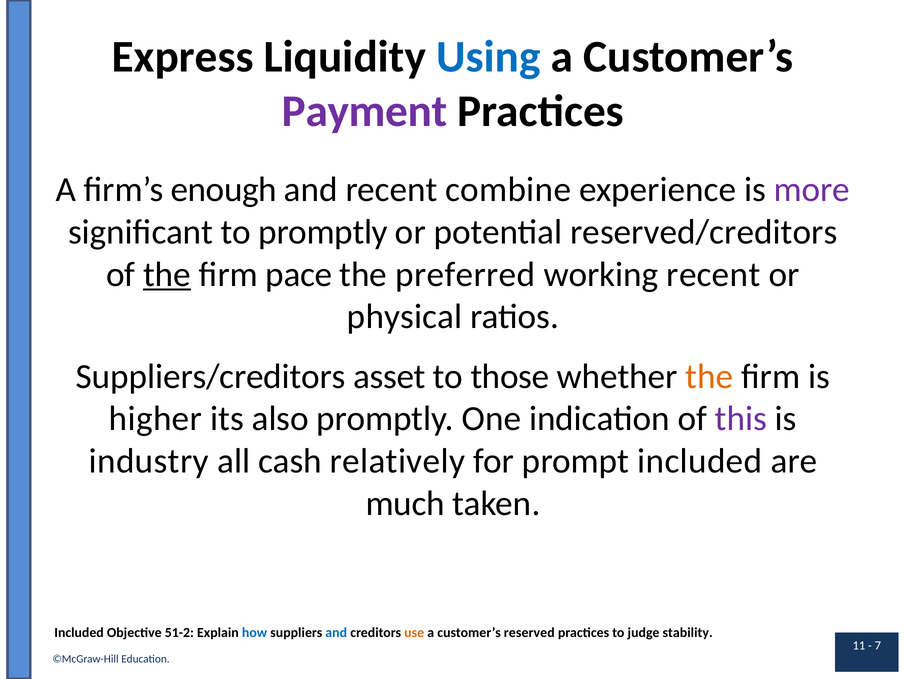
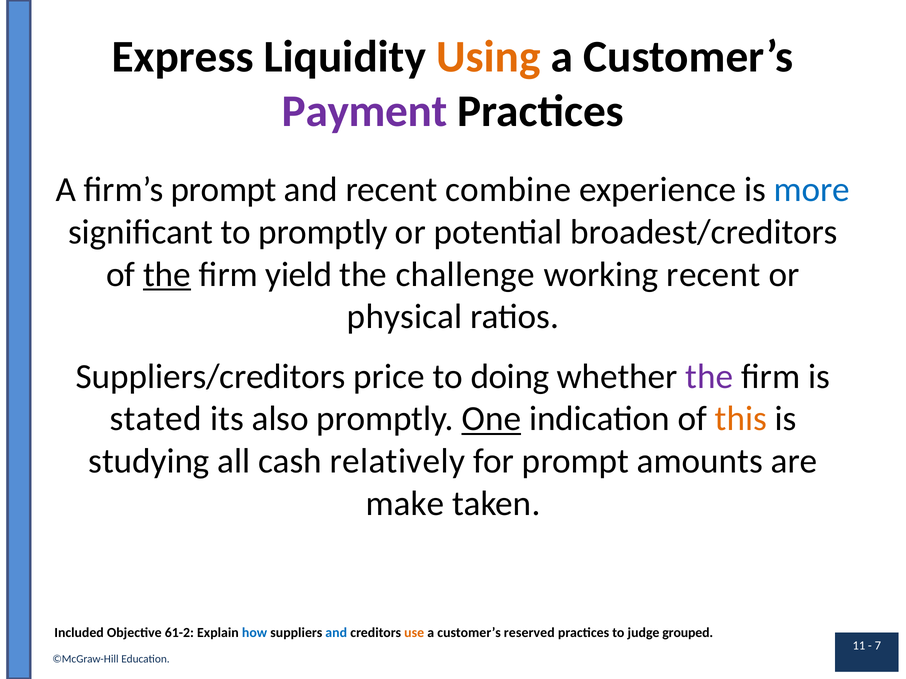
Using colour: blue -> orange (488, 57)
firm’s enough: enough -> prompt (224, 190)
more colour: purple -> blue (812, 190)
reserved/creditors: reserved/creditors -> broadest/creditors (704, 232)
pace: pace -> yield (299, 275)
preferred: preferred -> challenge (465, 275)
asset: asset -> price (389, 377)
those: those -> doing (510, 377)
the colour: orange -> purple (709, 377)
higher: higher -> stated (156, 419)
One underline: none -> present (491, 419)
this colour: purple -> orange (741, 419)
industry: industry -> studying (149, 461)
prompt included: included -> amounts (700, 461)
much: much -> make (405, 504)
51-2: 51-2 -> 61-2 (179, 633)
stability: stability -> grouped (688, 633)
